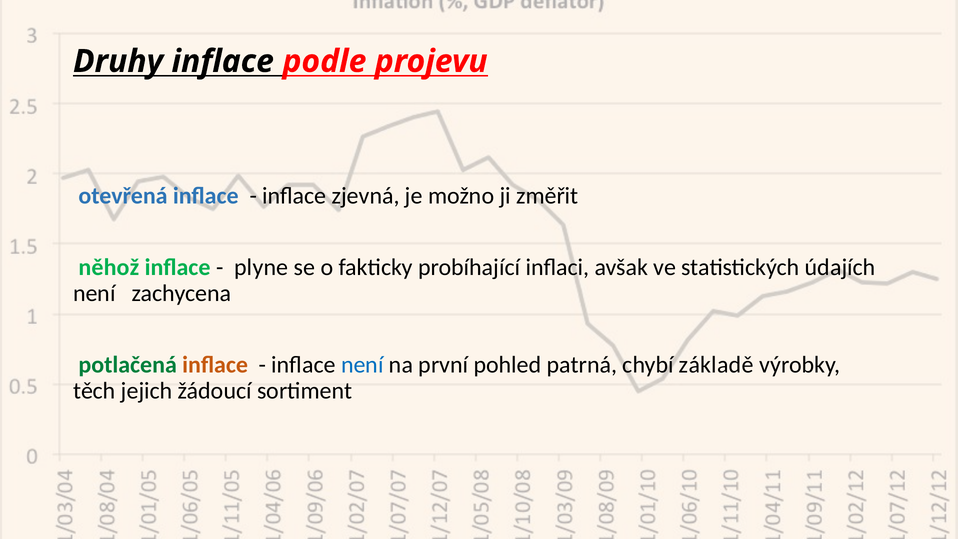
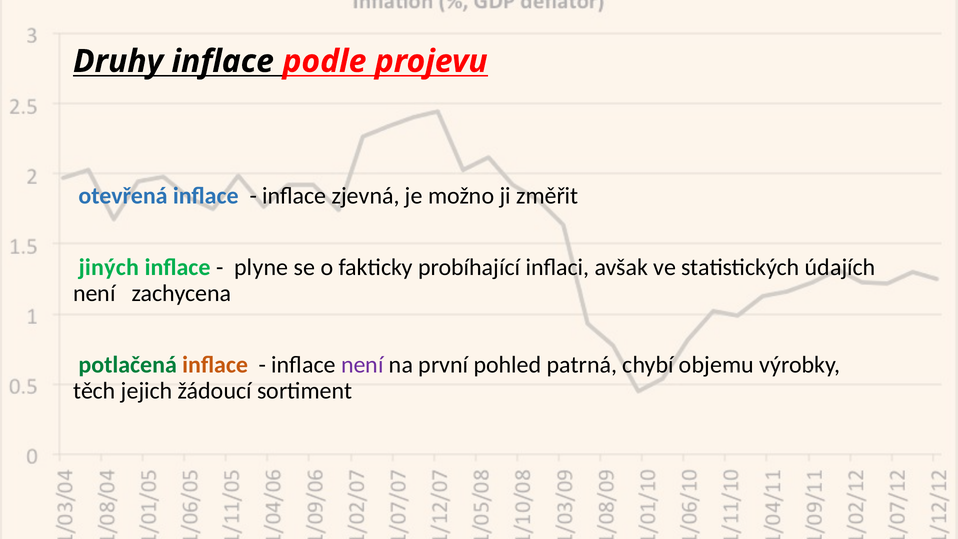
něhož: něhož -> jiných (109, 267)
není colour: blue -> purple (362, 365)
základě: základě -> objemu (716, 365)
